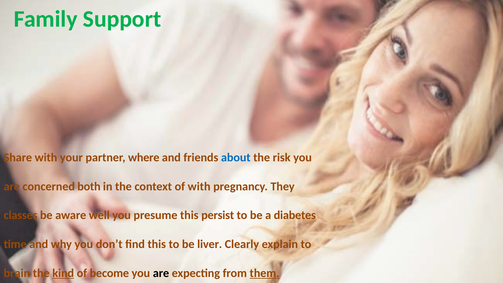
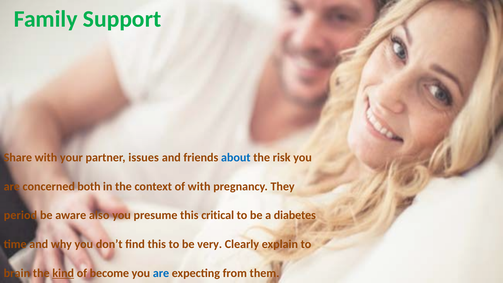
where: where -> issues (144, 158)
classes: classes -> period (20, 215)
well: well -> also (99, 215)
persist: persist -> critical (218, 215)
liver: liver -> very (210, 244)
are colour: black -> blue (161, 273)
them underline: present -> none (265, 273)
